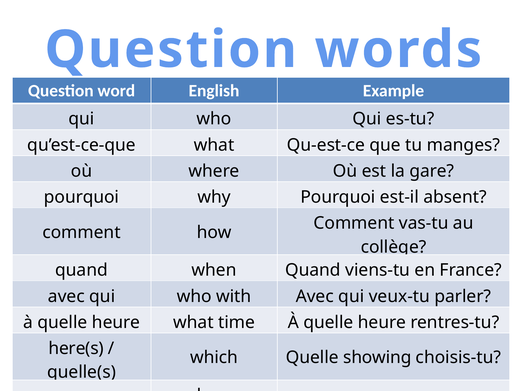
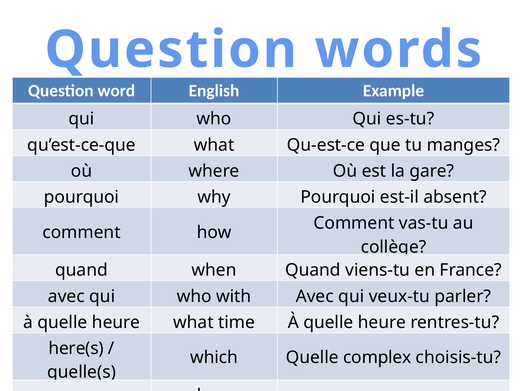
showing: showing -> complex (377, 358)
